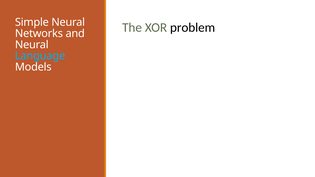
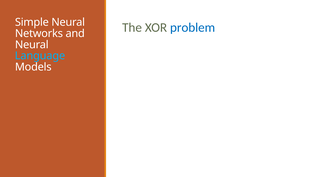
problem colour: black -> blue (193, 27)
